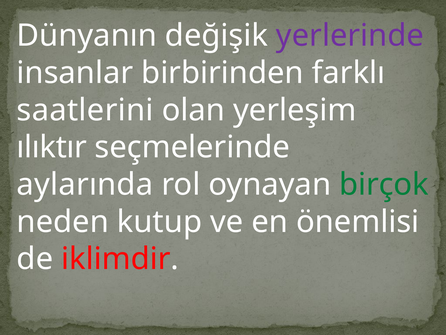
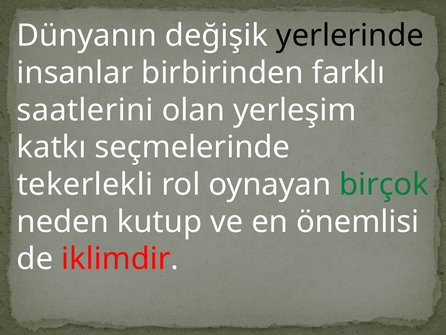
yerlerinde colour: purple -> black (350, 36)
ılıktır: ılıktır -> katkı (52, 147)
aylarında: aylarında -> tekerlekli (85, 184)
